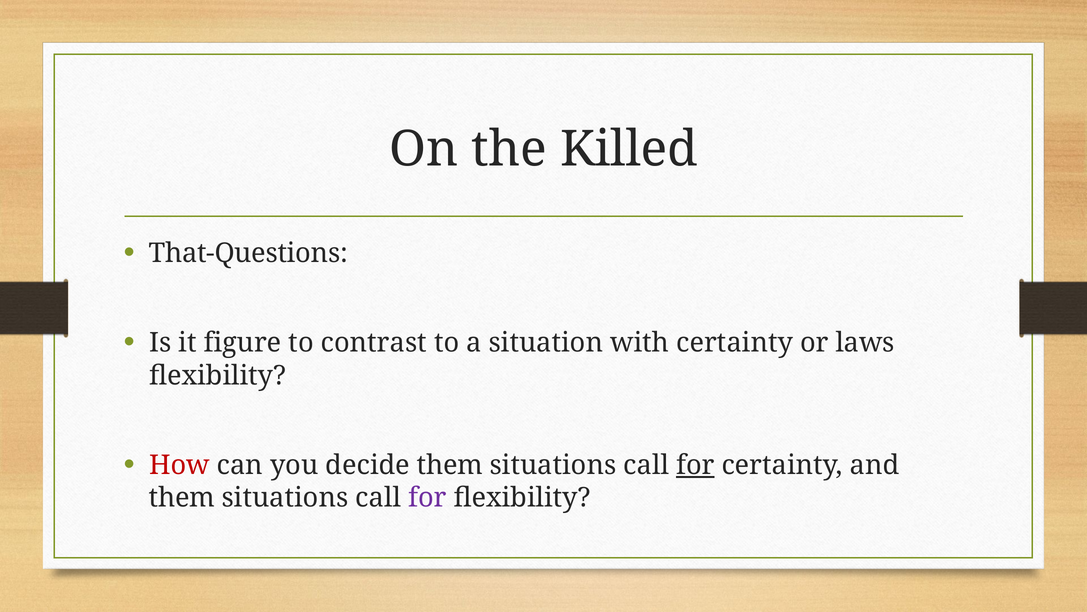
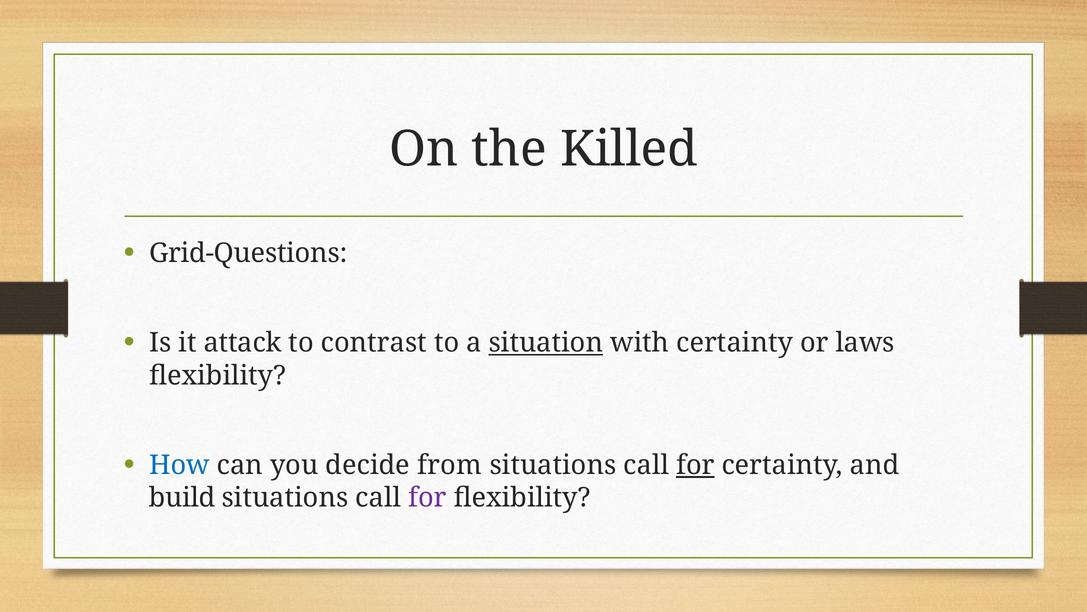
That-Questions: That-Questions -> Grid-Questions (248, 253)
figure: figure -> attack (243, 343)
situation underline: none -> present (546, 343)
How colour: red -> blue (179, 465)
decide them: them -> from (450, 465)
them: them -> build (182, 498)
